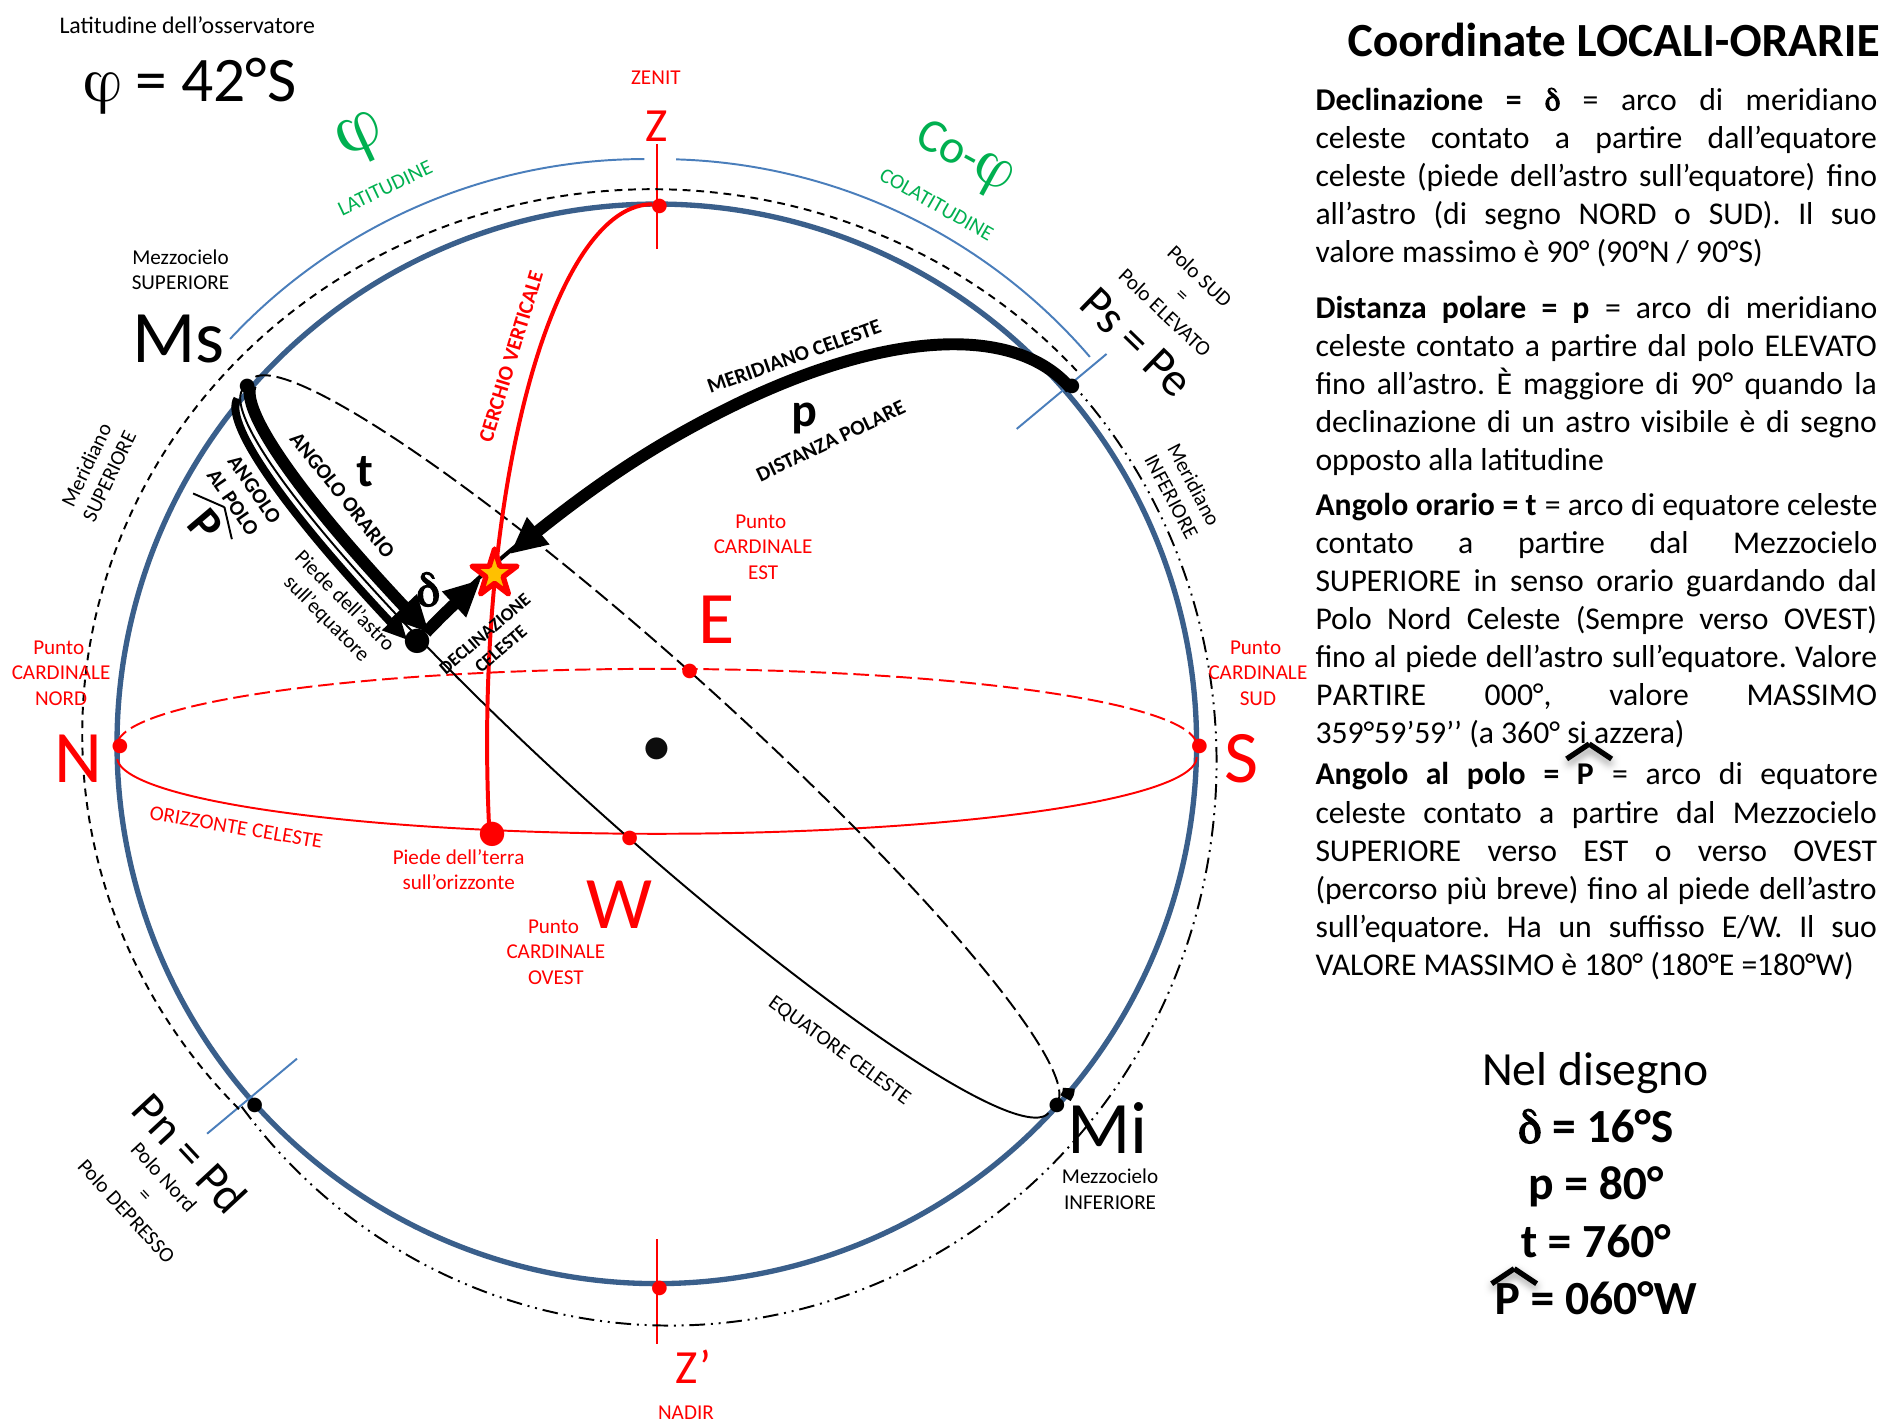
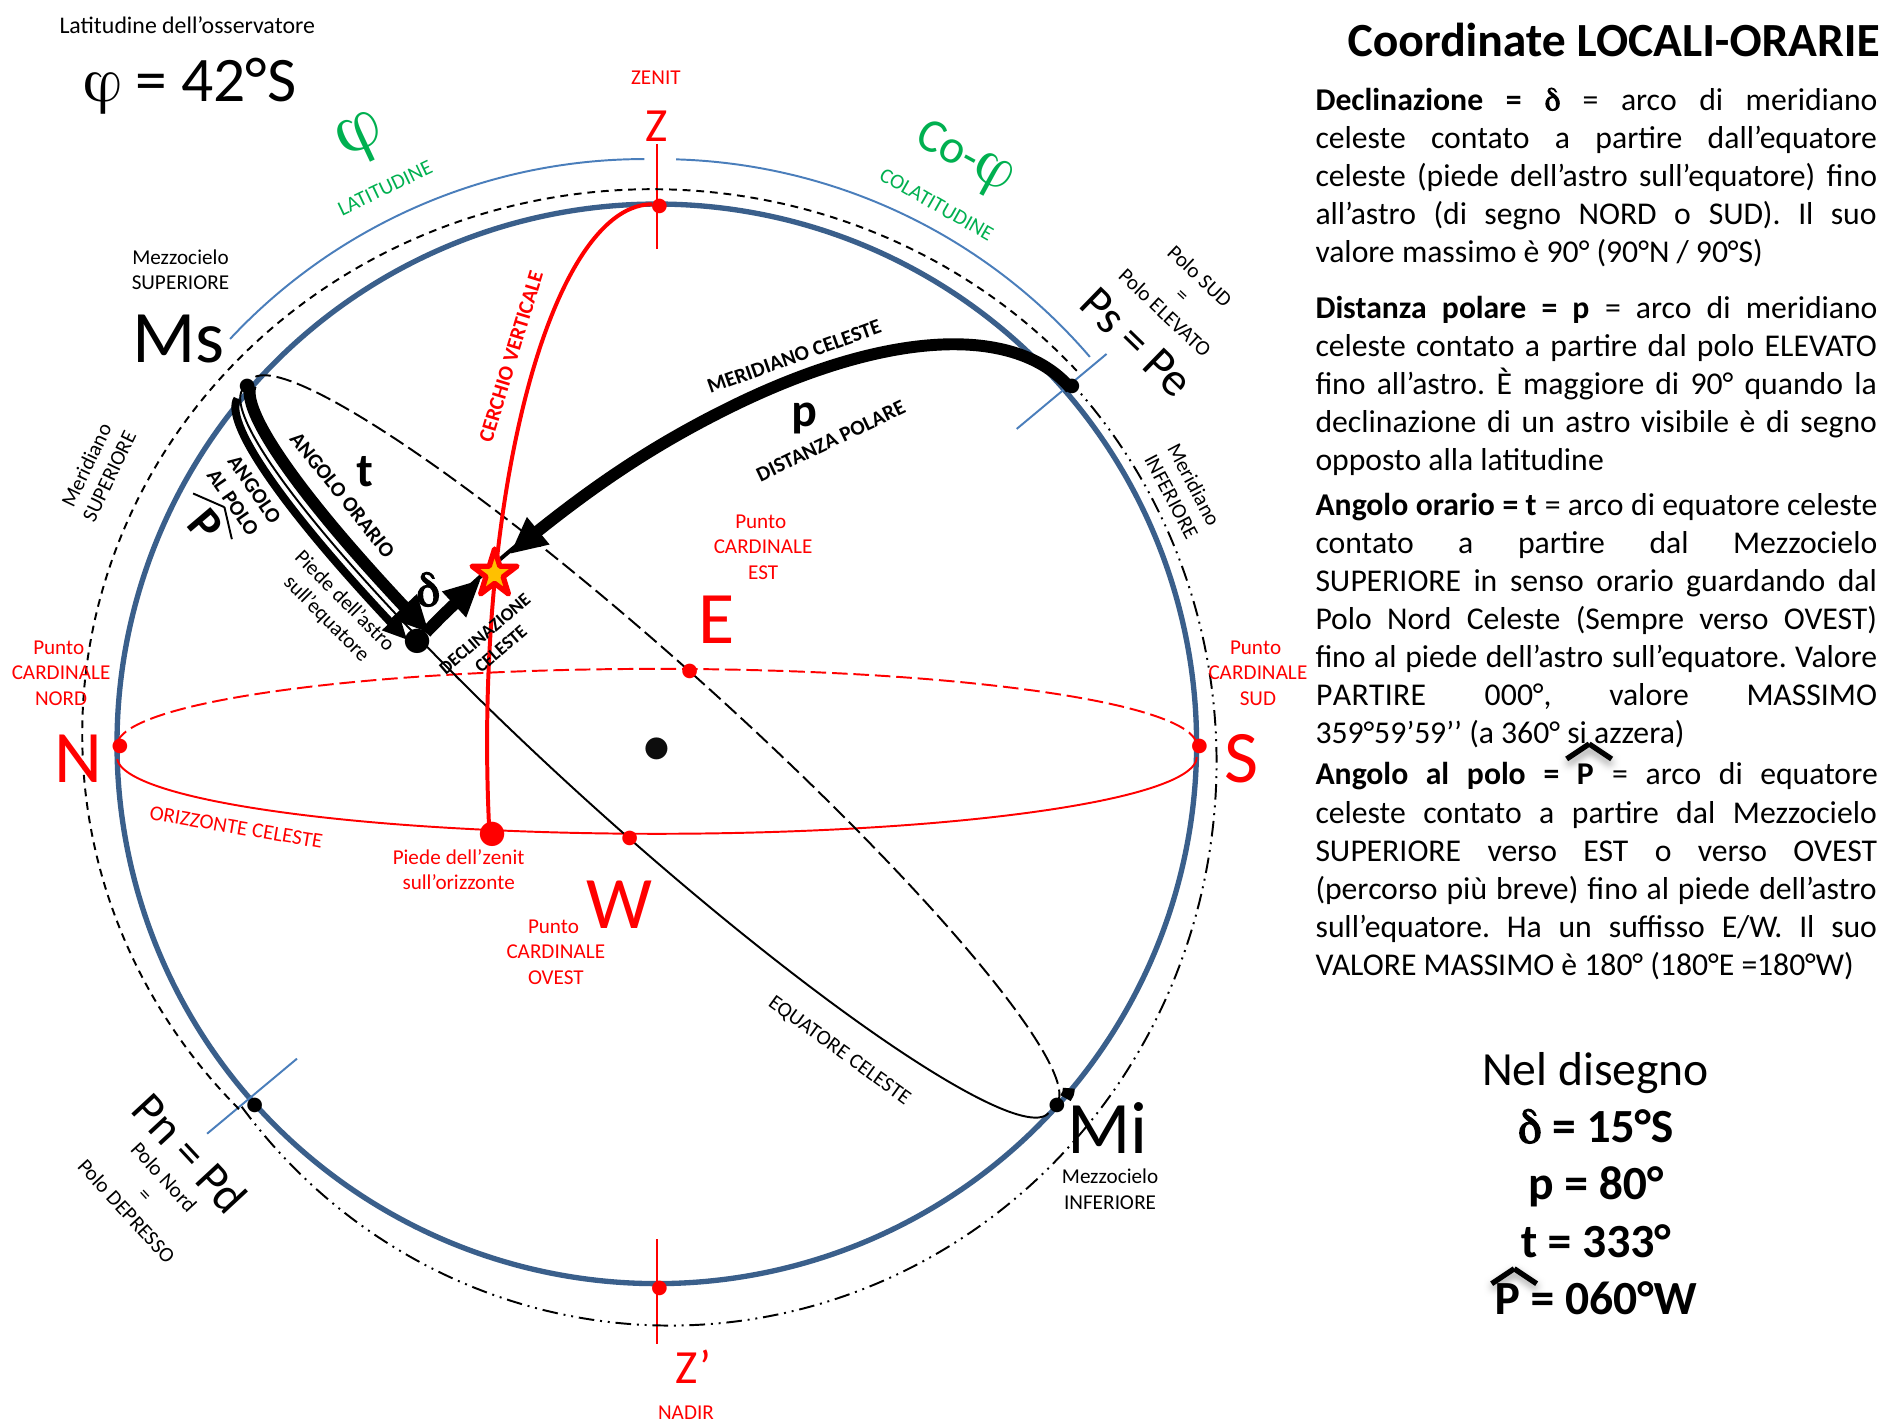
dell’terra: dell’terra -> dell’zenit (485, 857)
16°S: 16°S -> 15°S (1630, 1127)
760°: 760° -> 333° (1626, 1241)
